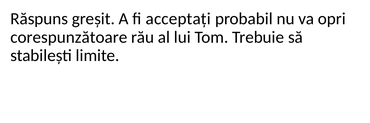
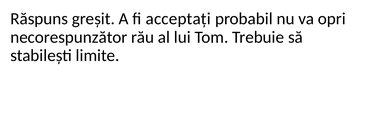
corespunzătoare: corespunzătoare -> necorespunzător (69, 37)
